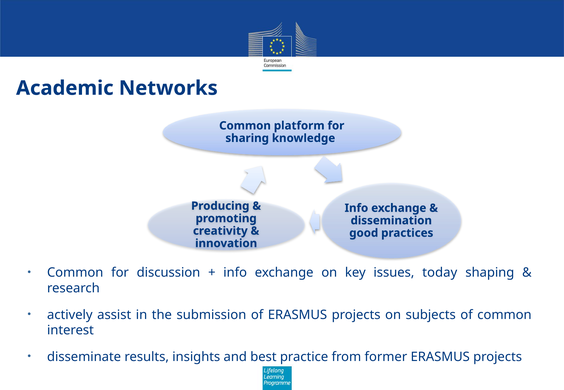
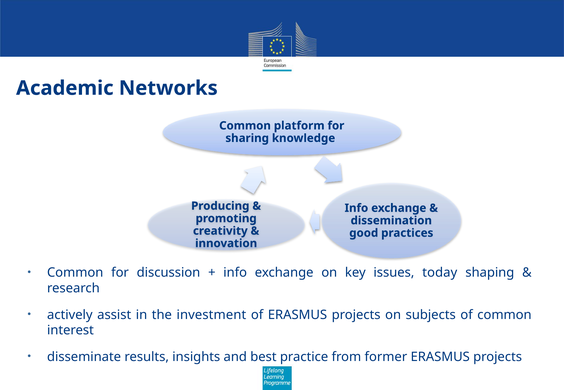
submission: submission -> investment (211, 315)
